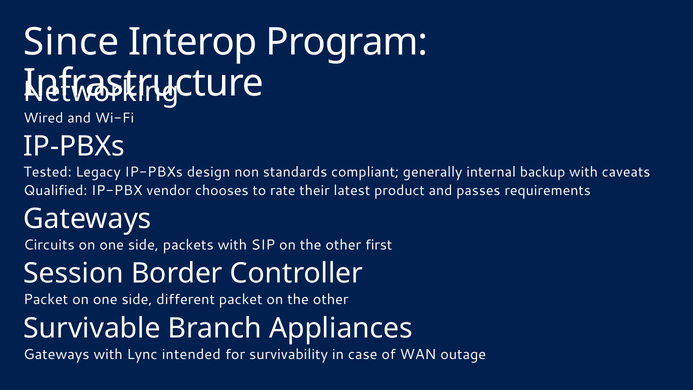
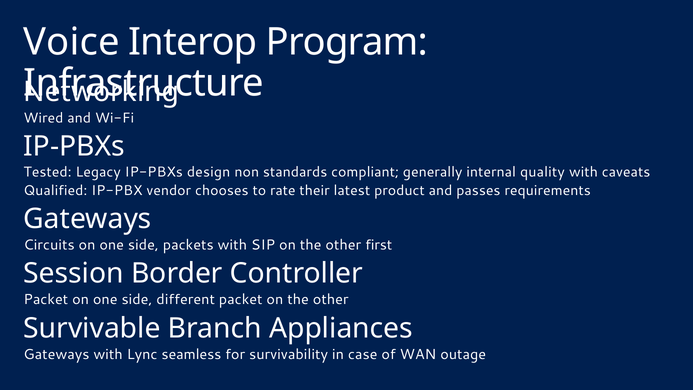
Since: Since -> Voice (72, 42)
backup: backup -> quality (542, 172)
intended: intended -> seamless (191, 354)
